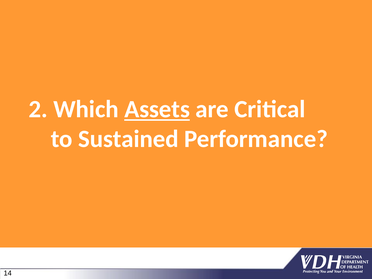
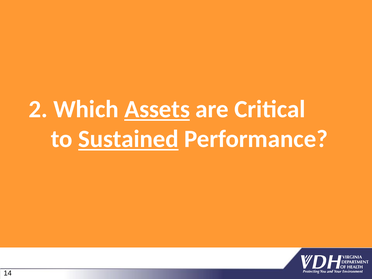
Sustained underline: none -> present (128, 139)
